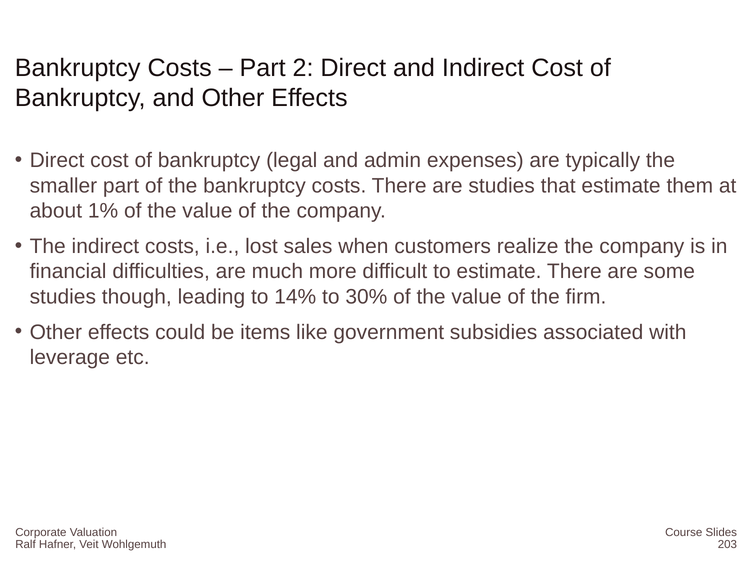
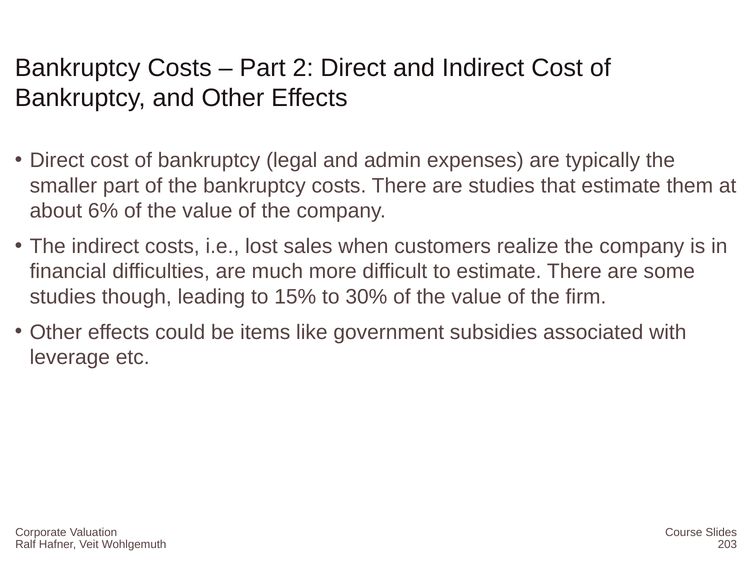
1%: 1% -> 6% (103, 211)
14%: 14% -> 15% (295, 297)
